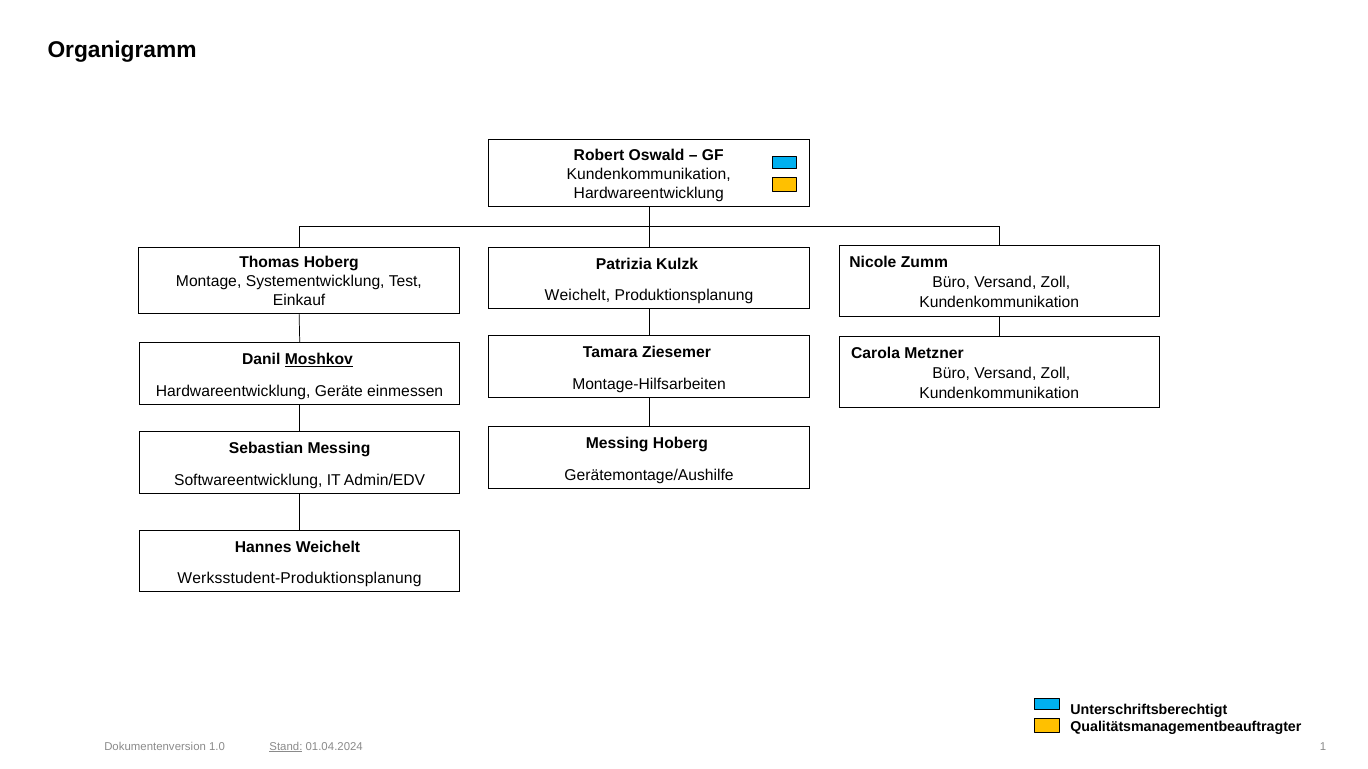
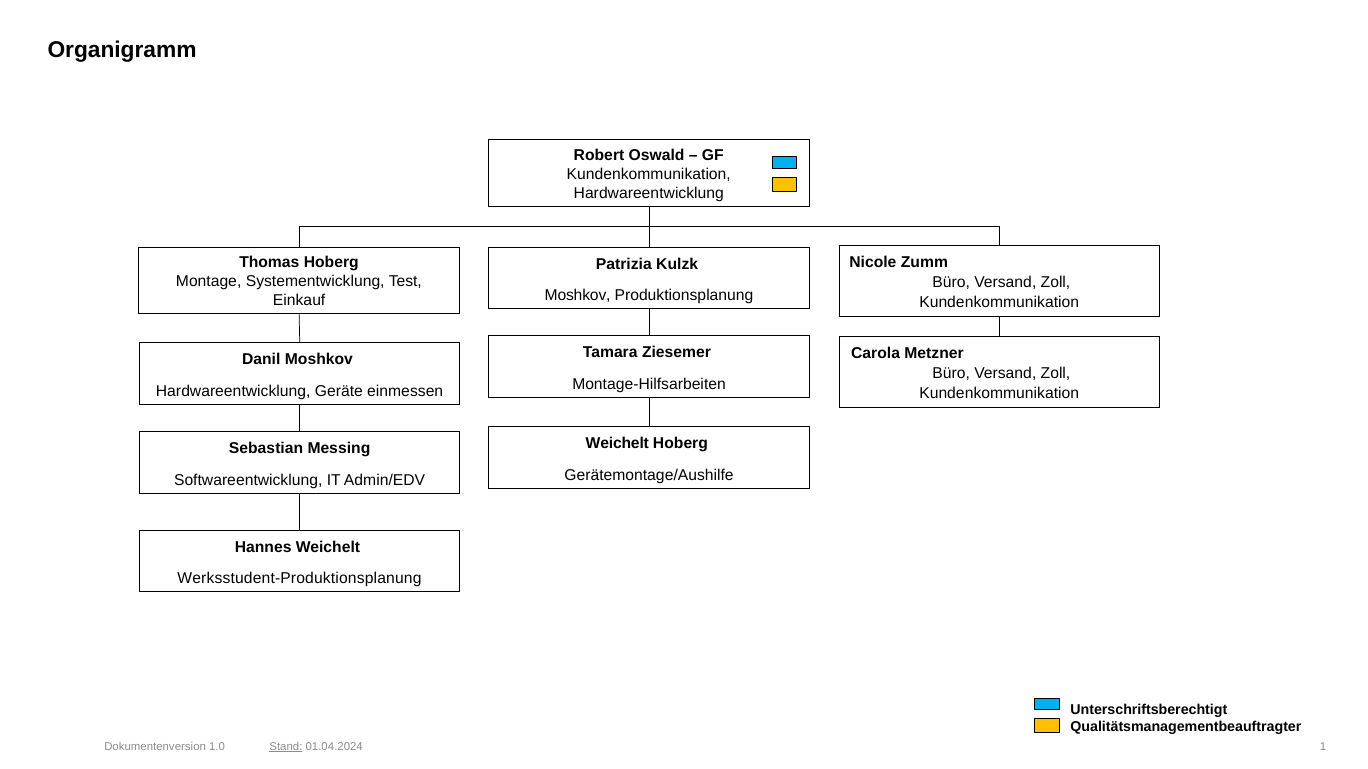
Weichelt: Weichelt -> Moshkov (578, 296)
Moshkov underline: present -> none (319, 360)
Messing: Messing -> Weichelt (617, 444)
